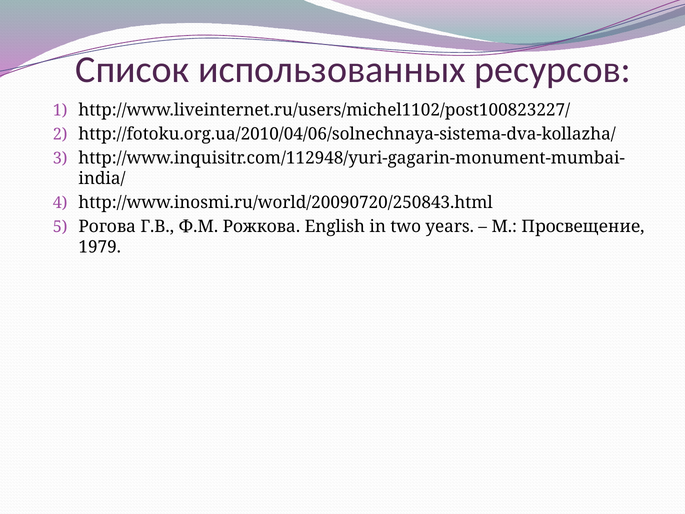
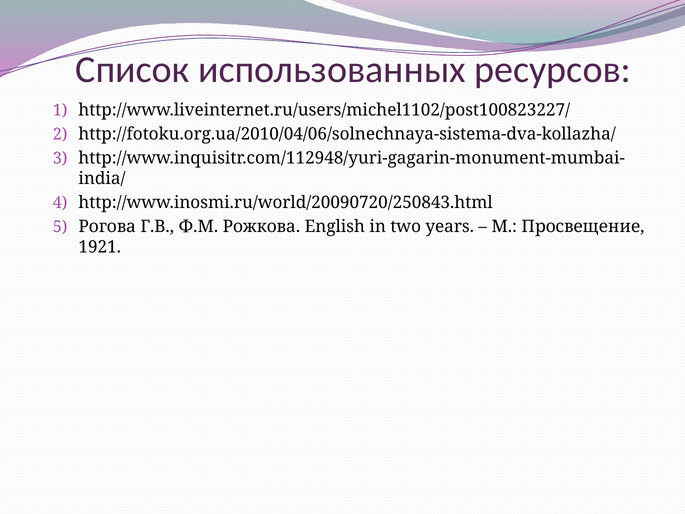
1979: 1979 -> 1921 (100, 247)
